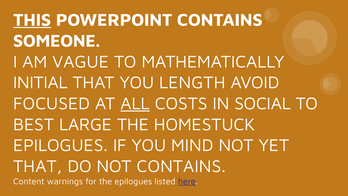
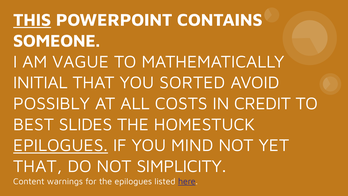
LENGTH: LENGTH -> SORTED (192, 83)
FOCUSED: FOCUSED -> POSSIBLY (52, 103)
ALL underline: present -> none (135, 103)
SOCIAL: SOCIAL -> CREDIT (263, 103)
LARGE: LARGE -> SLIDES (86, 124)
EPILOGUES underline: none -> present (61, 145)
NOT CONTAINS: CONTAINS -> SIMPLICITY (181, 166)
